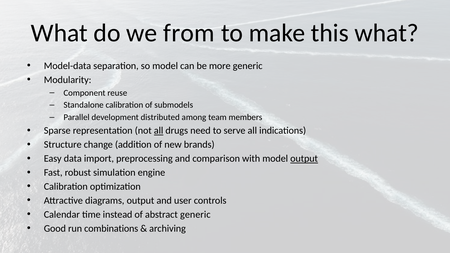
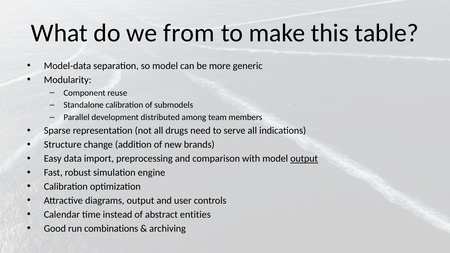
this what: what -> table (387, 33)
all underline: present -> none (159, 131)
abstract generic: generic -> entities (195, 215)
